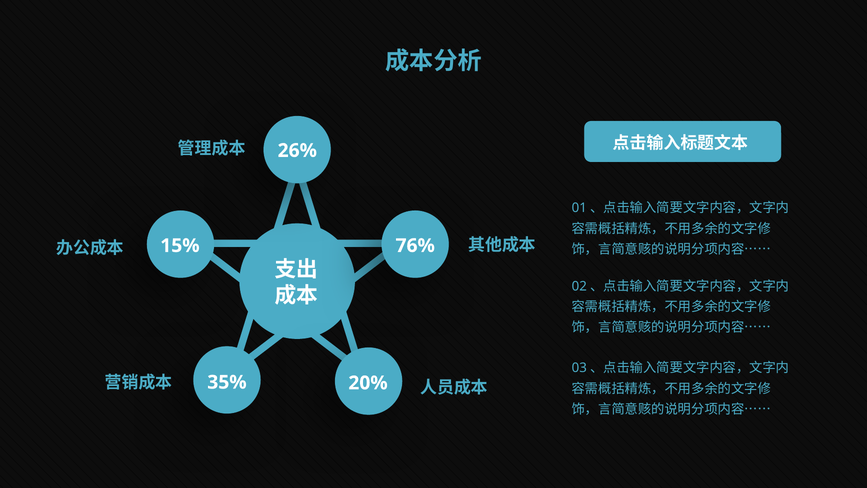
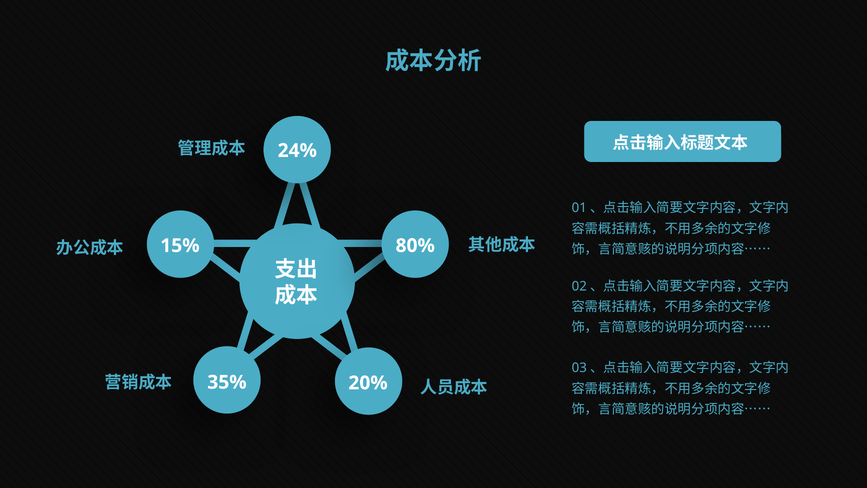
26%: 26% -> 24% (297, 150)
76%: 76% -> 80% (415, 246)
